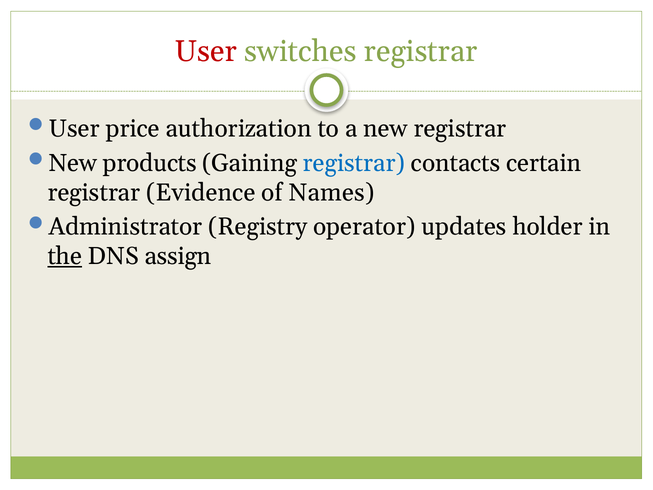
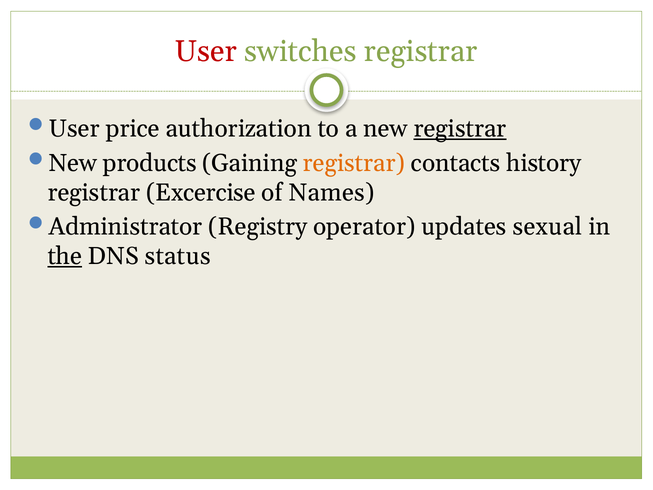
registrar underline: none -> present (460, 129)
registrar colour: blue -> orange (354, 163)
certain: certain -> history (544, 163)
Evidence: Evidence -> Excercise (201, 192)
holder: holder -> sexual (548, 227)
assign: assign -> status (178, 256)
